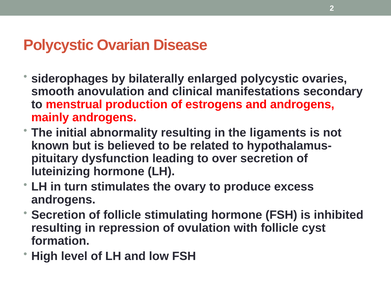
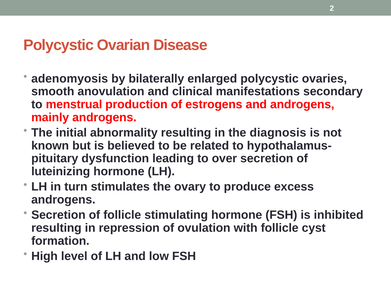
siderophages: siderophages -> adenomyosis (70, 78)
ligaments: ligaments -> diagnosis (278, 132)
